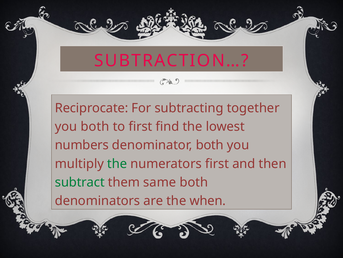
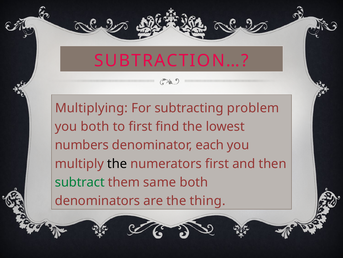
Reciprocate: Reciprocate -> Multiplying (91, 108)
together: together -> problem (253, 108)
denominator both: both -> each (210, 145)
the colour: green -> black (117, 163)
when: when -> thing (208, 200)
